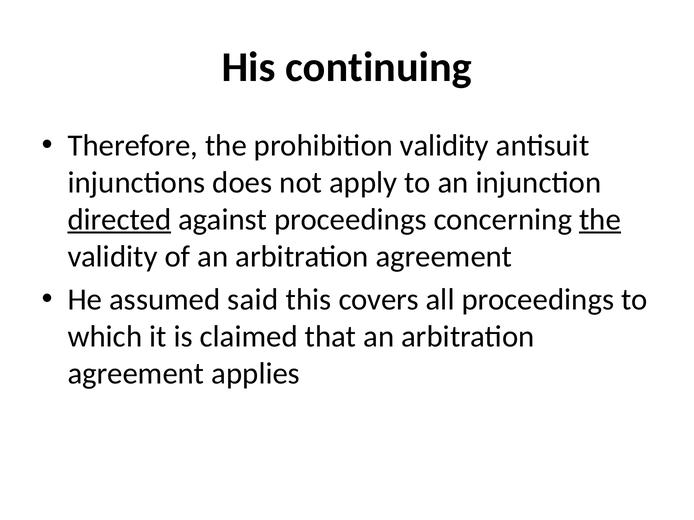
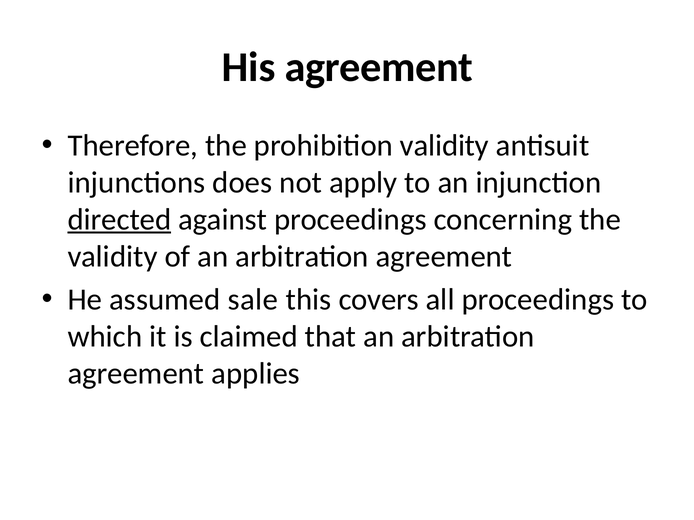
His continuing: continuing -> agreement (379, 67)
the underline: present -> none (600, 220)
said: said -> sale (253, 300)
